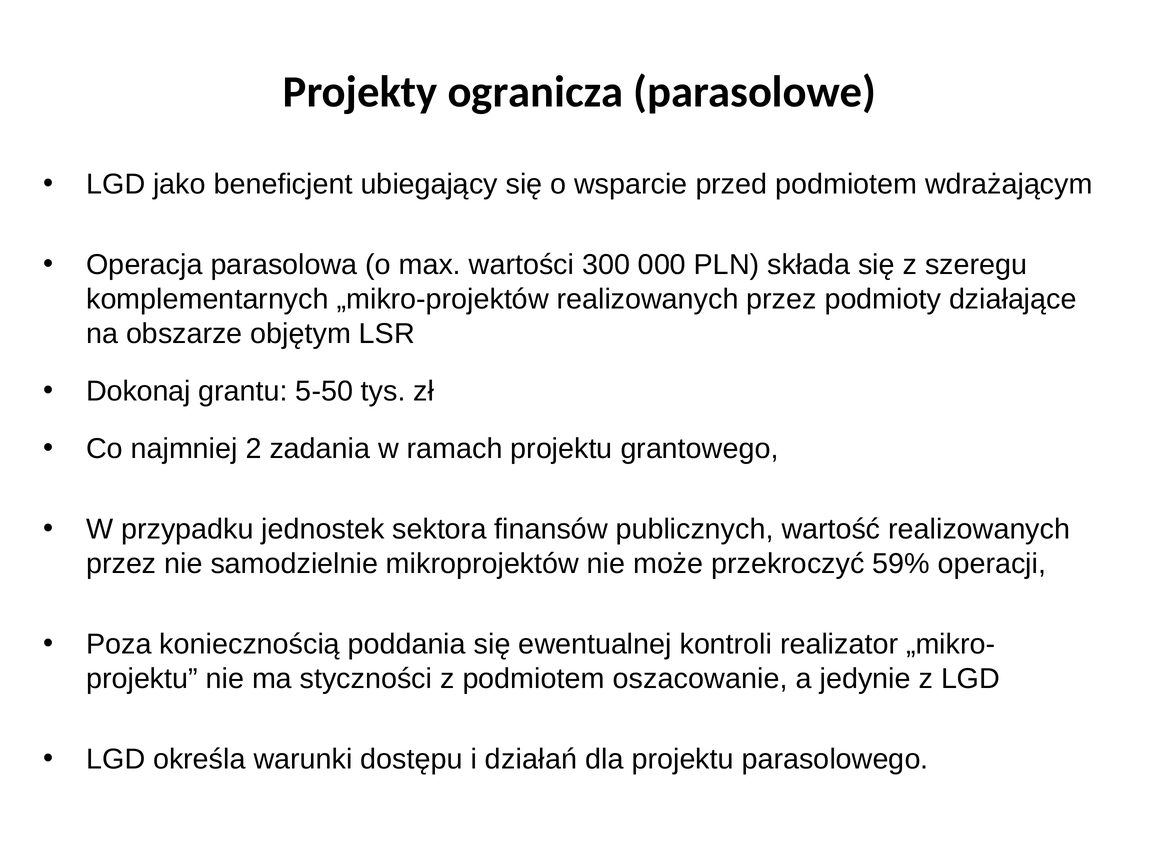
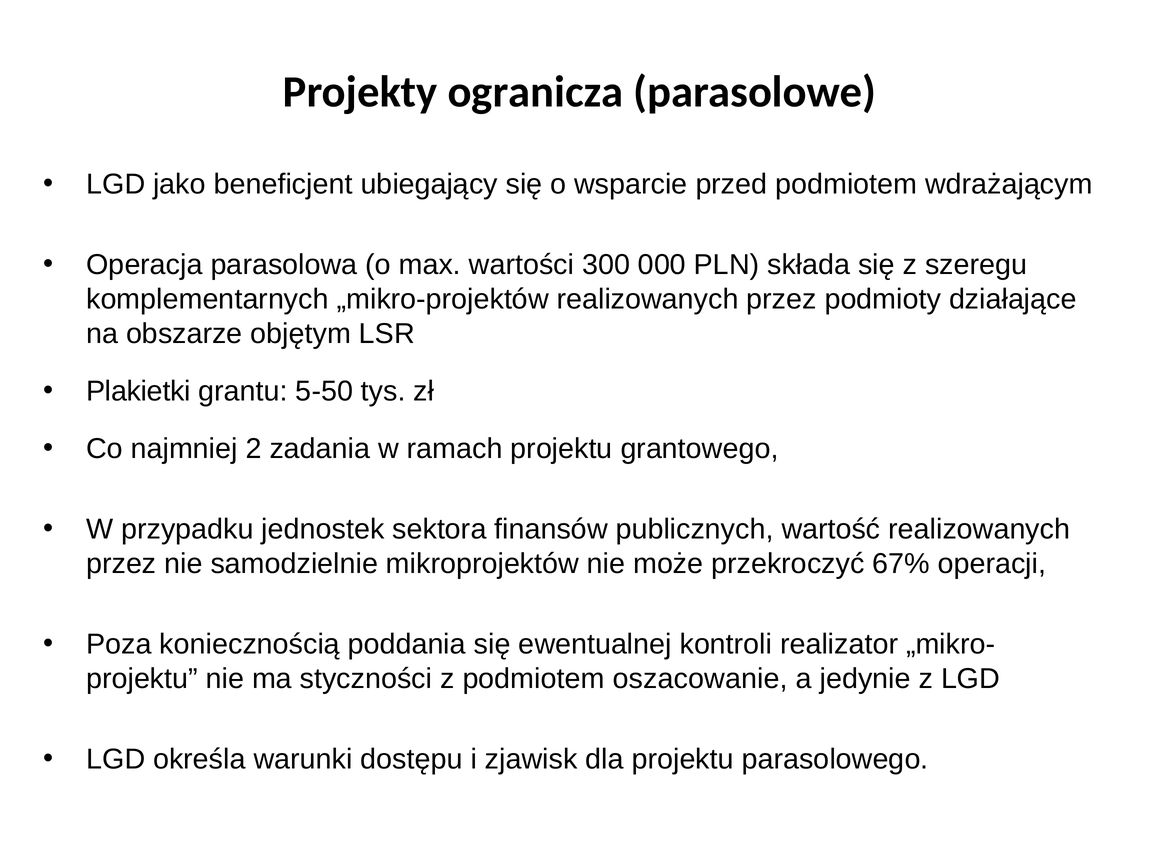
Dokonaj: Dokonaj -> Plakietki (138, 391)
59%: 59% -> 67% (901, 564)
działań: działań -> zjawisk (531, 759)
